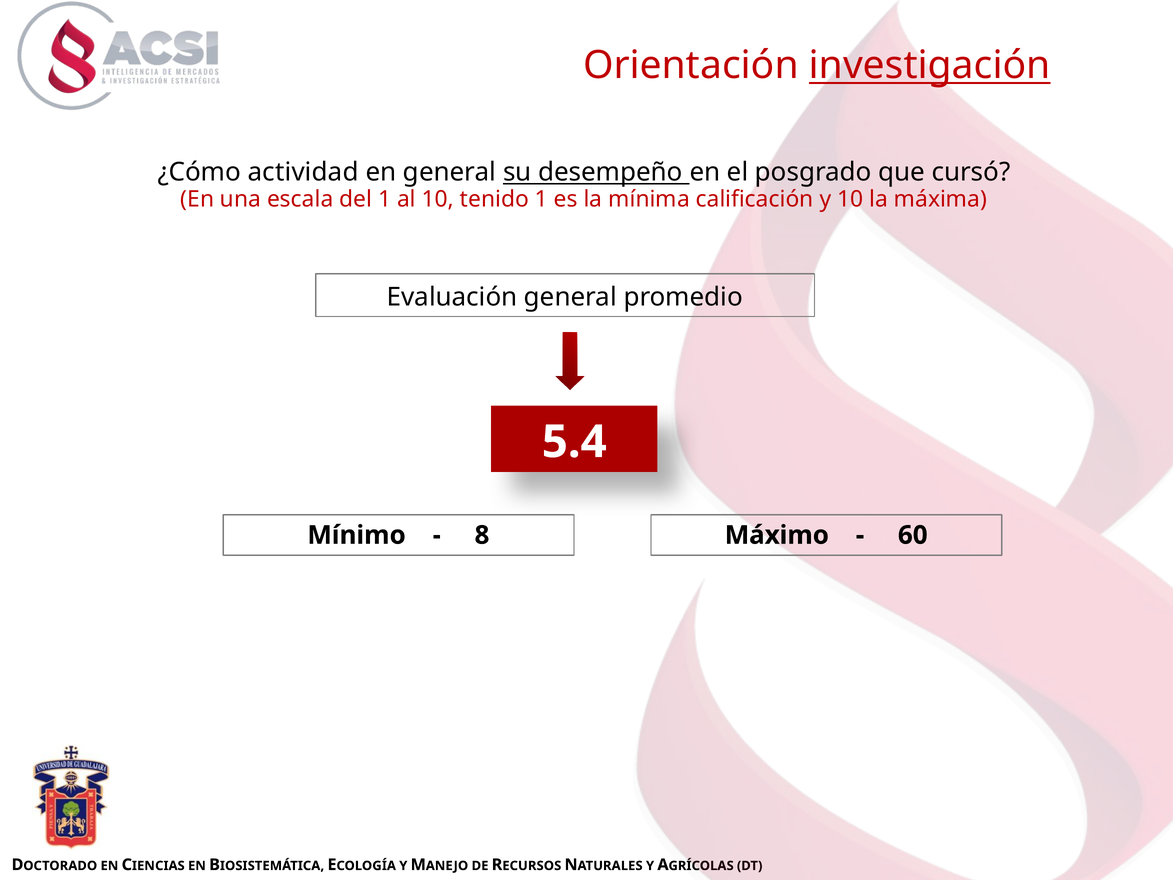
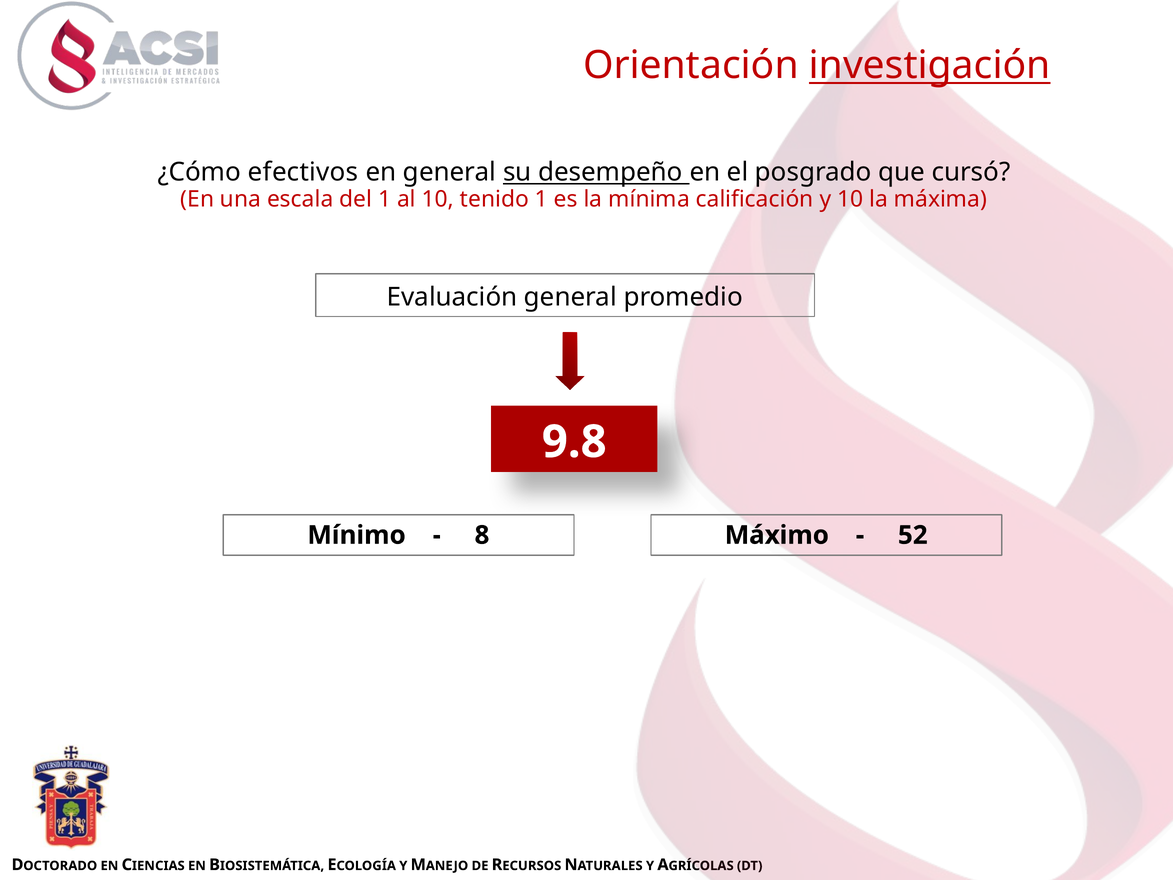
actividad: actividad -> efectivos (303, 172)
5.4: 5.4 -> 9.8 (574, 442)
60: 60 -> 52 (913, 535)
